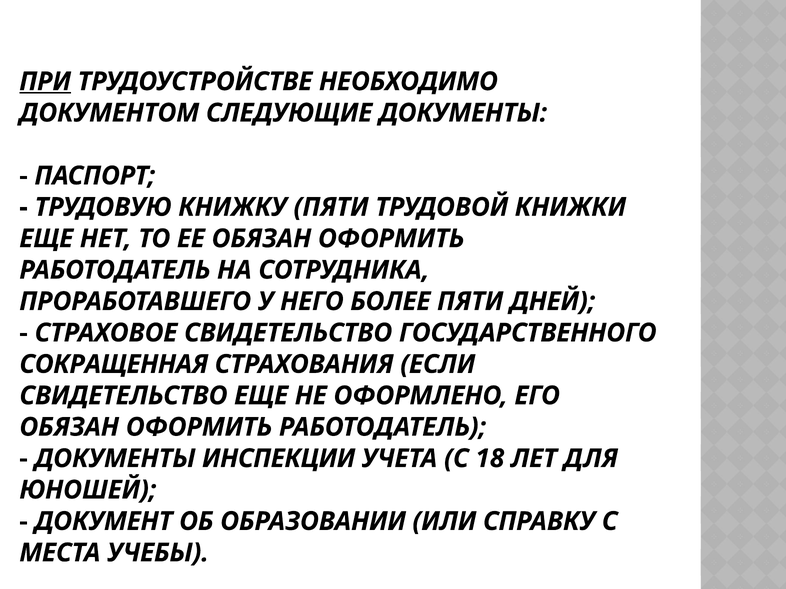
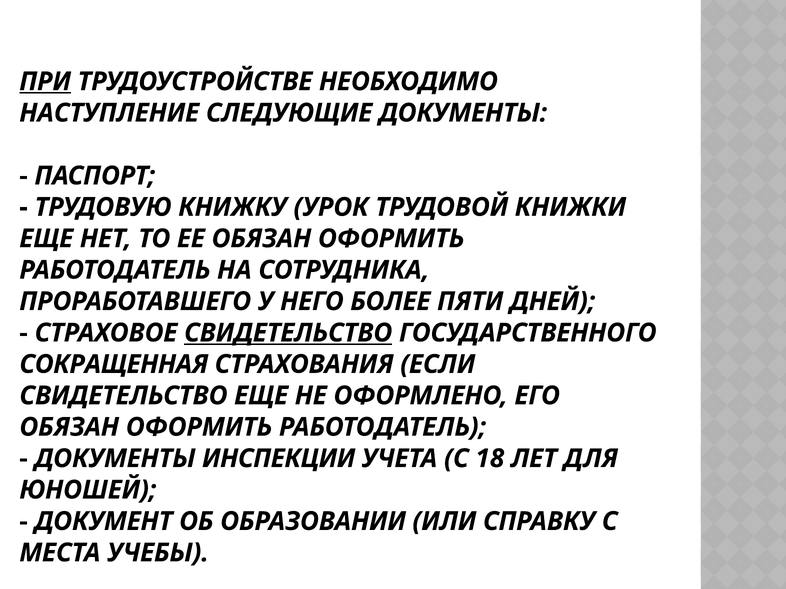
ДОКУМЕНТОМ: ДОКУМЕНТОМ -> НАСТУПЛЕНИЕ (109, 113)
КНИЖКУ ПЯТИ: ПЯТИ -> УРОК (331, 207)
СВИДЕТЕЛЬСТВО underline: none -> present (288, 333)
